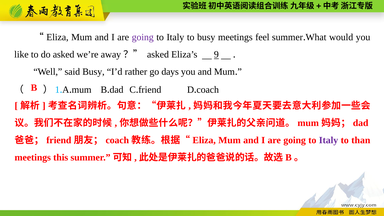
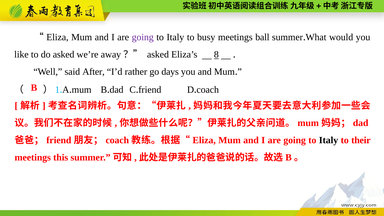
feel: feel -> ball (262, 37)
9: 9 -> 8 (216, 54)
said Busy: Busy -> After (94, 72)
Italy colour: purple -> black (329, 140)
than: than -> their (361, 140)
